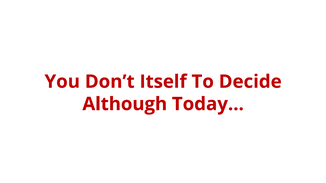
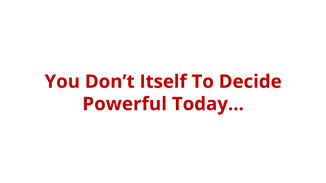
Although: Although -> Powerful (125, 104)
